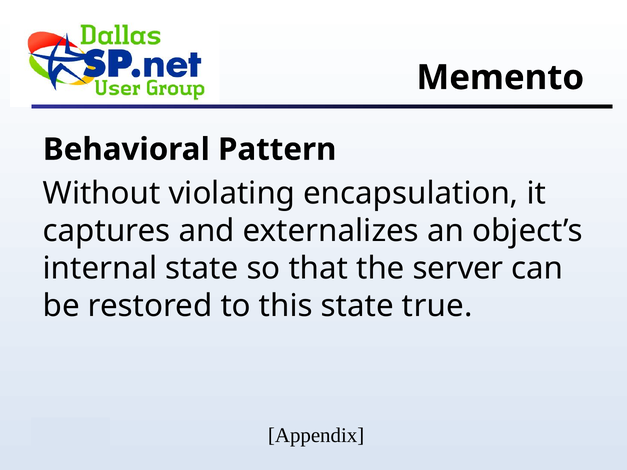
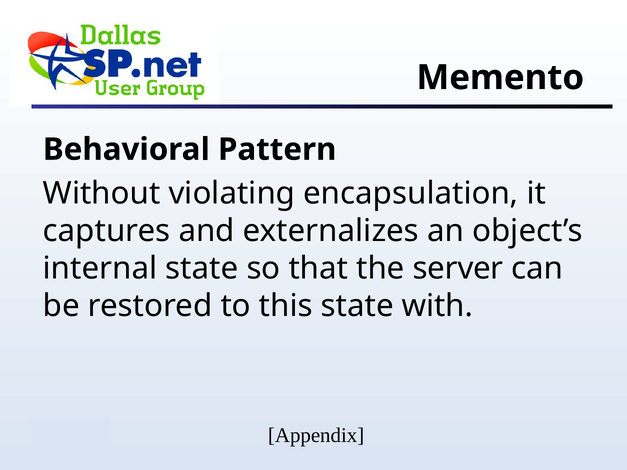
true: true -> with (438, 306)
